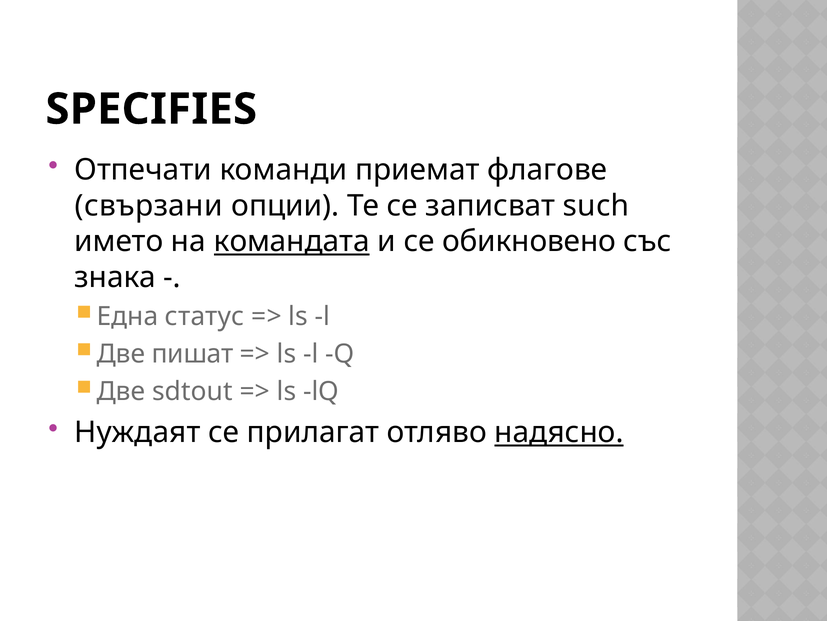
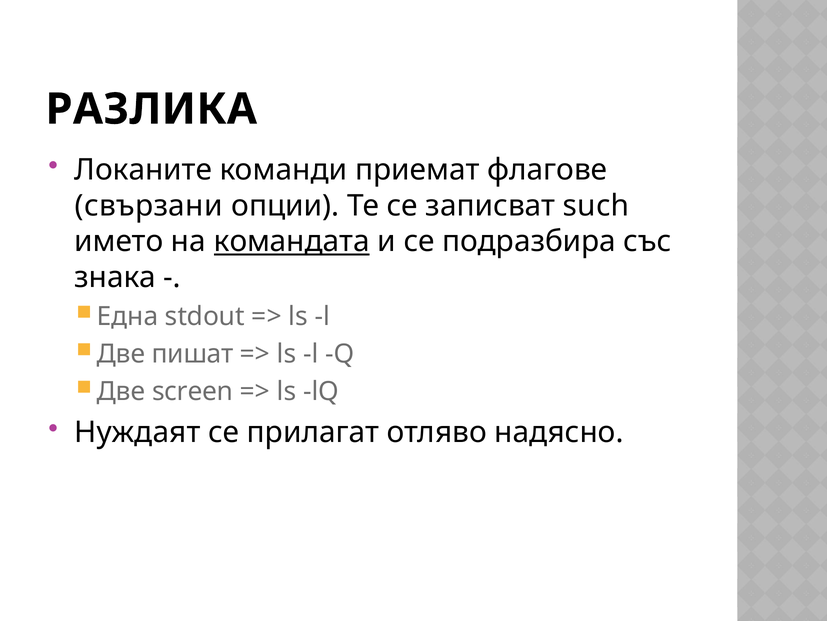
SPECIFIES: SPECIFIES -> РАЗЛИКА (151, 109)
Отпечати: Отпечати -> Локаните (143, 170)
обикновено: обикновено -> подразбира (529, 241)
статус: статус -> stdout (205, 316)
sdtout: sdtout -> screen (193, 391)
надясно underline: present -> none (559, 432)
